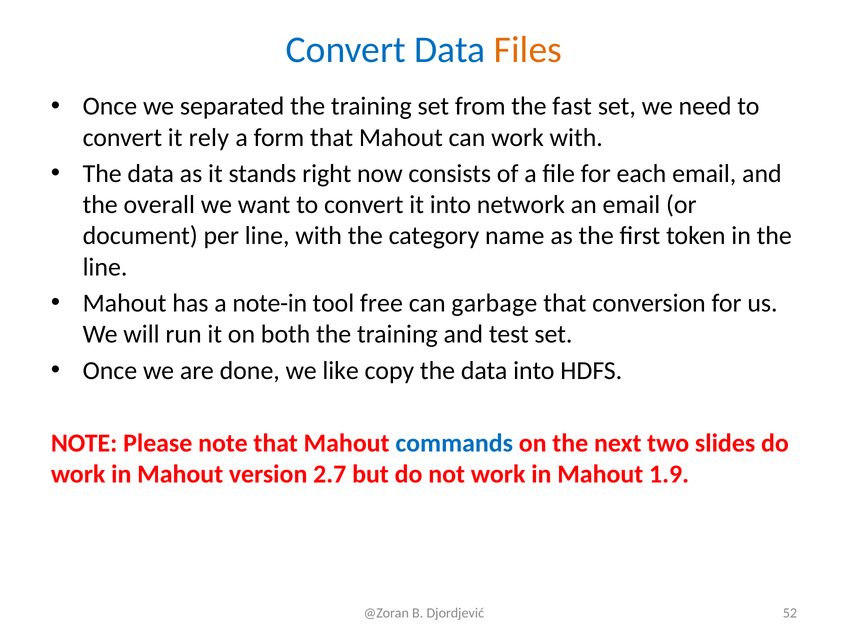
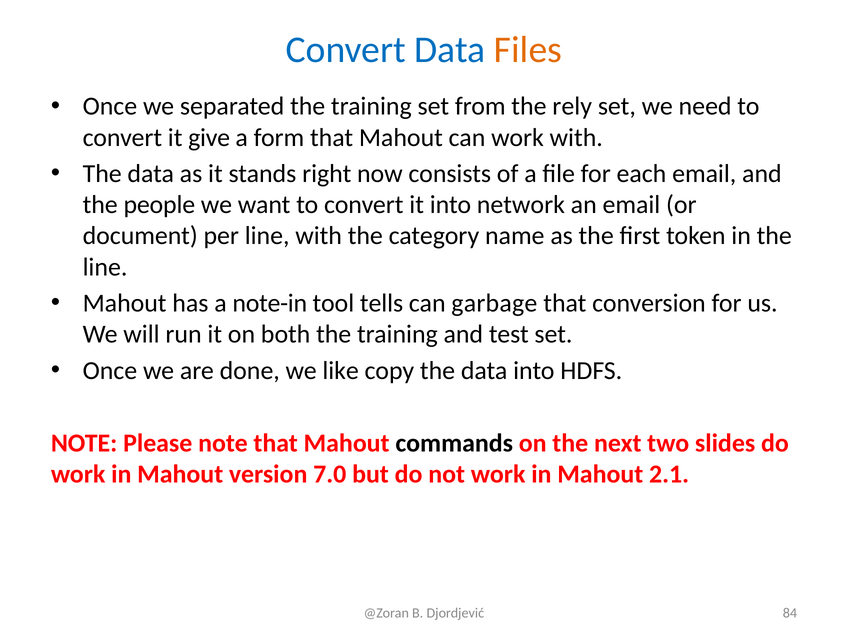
fast: fast -> rely (572, 106)
rely: rely -> give (209, 137)
overall: overall -> people (159, 205)
free: free -> tells (382, 303)
commands colour: blue -> black (454, 443)
2.7: 2.7 -> 7.0 (330, 474)
1.9: 1.9 -> 2.1 (669, 474)
52: 52 -> 84 (790, 613)
